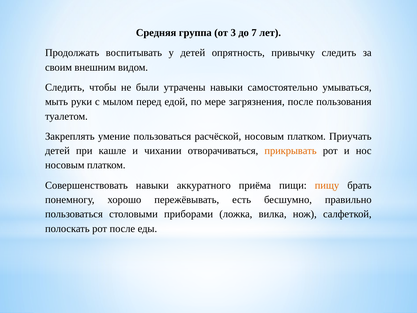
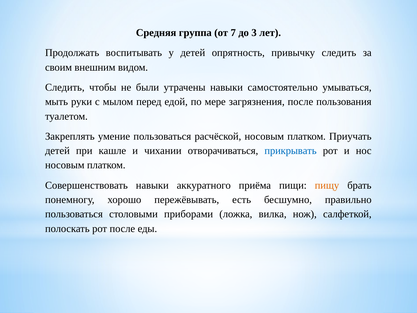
3: 3 -> 7 (233, 33)
7: 7 -> 3 (254, 33)
прикрывать colour: orange -> blue (291, 151)
